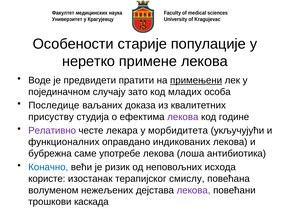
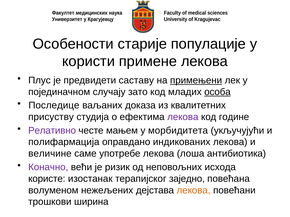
неретко: неретко -> користи (89, 62)
Воде: Воде -> Плус (39, 80)
пратити: пратити -> саставу (136, 80)
особа underline: none -> present (217, 92)
лекара: лекара -> мањем (122, 131)
функционалних: функционалних -> полифармација (64, 142)
бубрежна: бубрежна -> величине (50, 154)
Коначно colour: blue -> purple (48, 167)
смислу: смислу -> заједно (187, 179)
лекова colour: purple -> orange (194, 191)
каскада: каскада -> ширина (91, 202)
